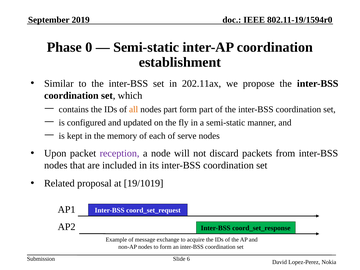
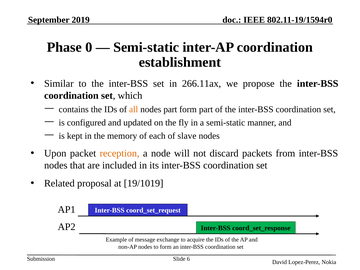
202.11ax: 202.11ax -> 266.11ax (202, 84)
serve: serve -> slave (187, 136)
reception colour: purple -> orange (120, 153)
